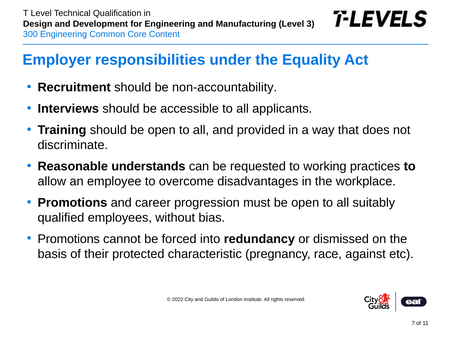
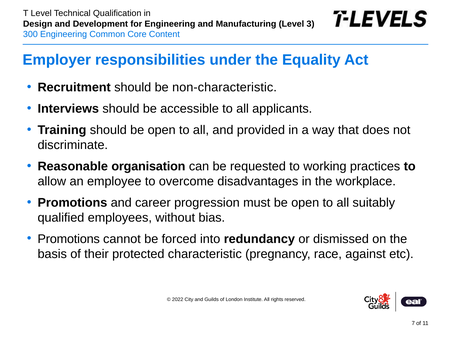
non-accountability: non-accountability -> non-characteristic (225, 88)
understands: understands -> organisation (148, 166)
